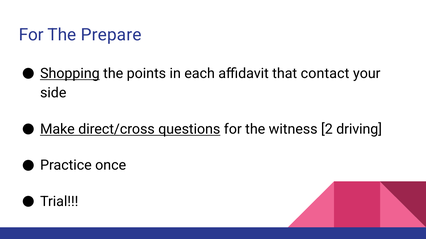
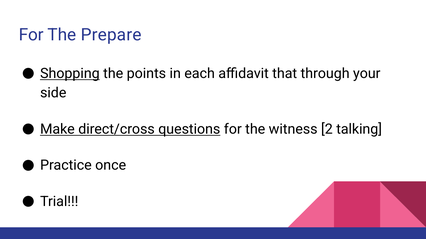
contact: contact -> through (325, 74)
driving: driving -> talking (359, 129)
